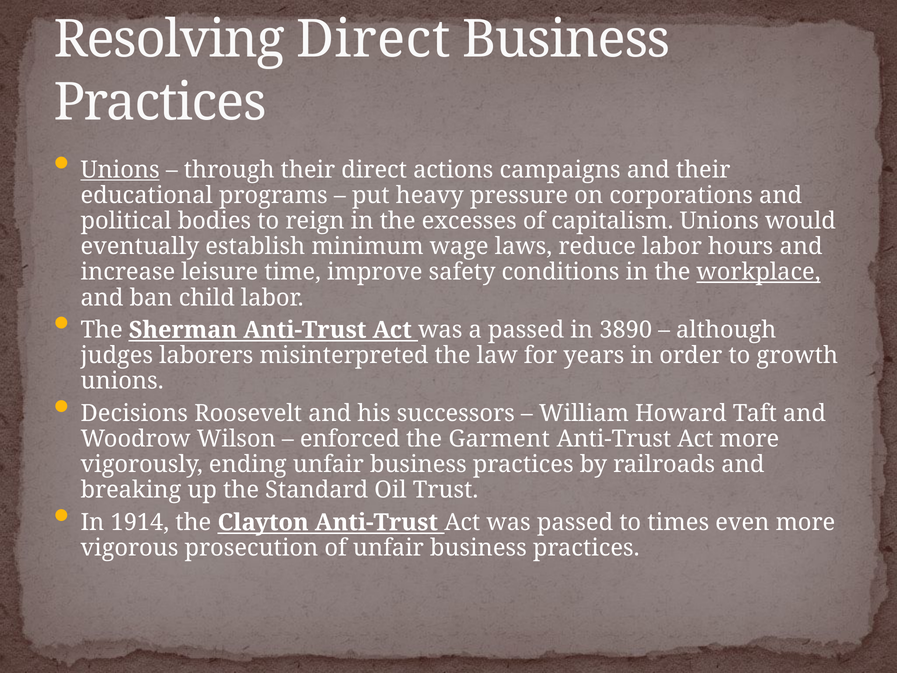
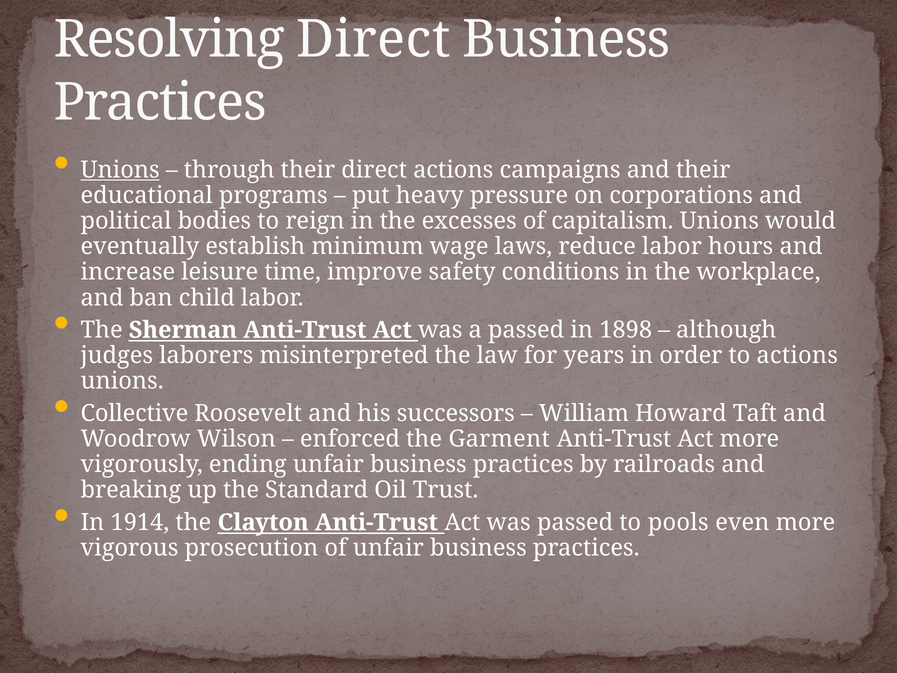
workplace underline: present -> none (759, 272)
3890: 3890 -> 1898 (626, 330)
to growth: growth -> actions (797, 355)
Decisions: Decisions -> Collective (134, 413)
times: times -> pools (678, 522)
